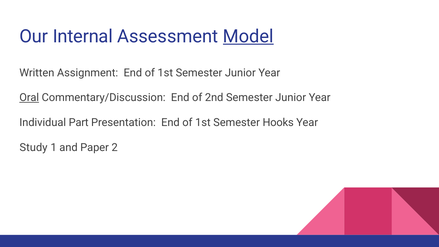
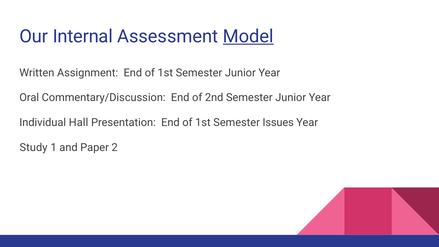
Oral underline: present -> none (29, 98)
Part: Part -> Hall (79, 123)
Hooks: Hooks -> Issues (278, 123)
